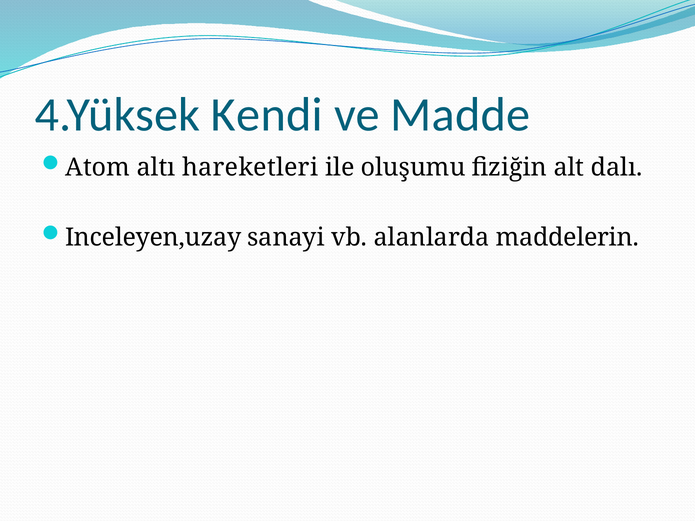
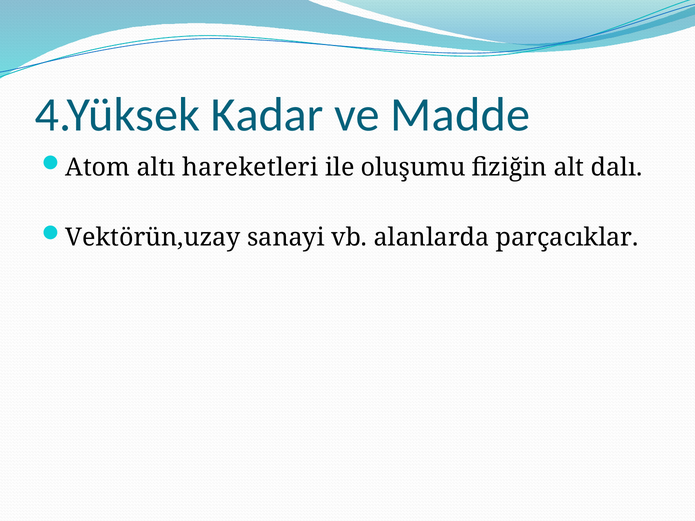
Kendi: Kendi -> Kadar (267, 115)
Inceleyen,uzay: Inceleyen,uzay -> Vektörün,uzay (153, 238)
maddelerin: maddelerin -> parçacıklar (567, 238)
